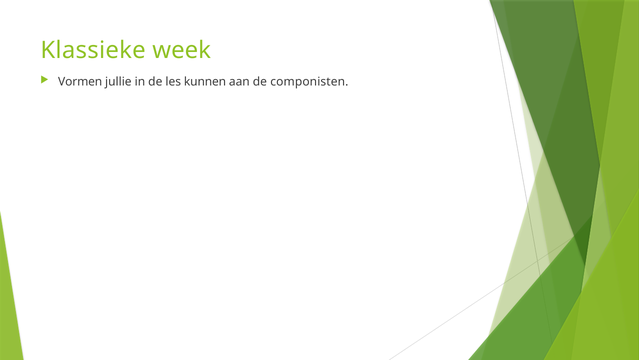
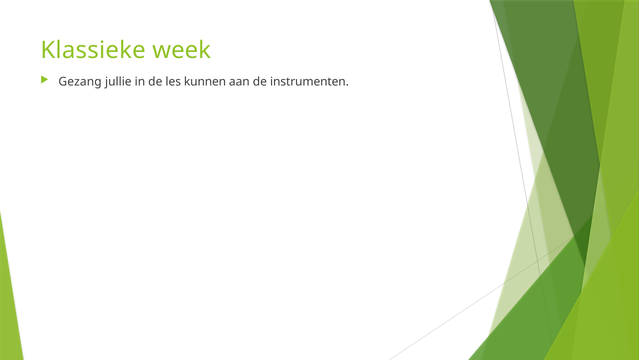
Vormen: Vormen -> Gezang (80, 82)
componisten: componisten -> instrumenten (309, 82)
